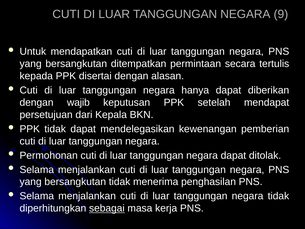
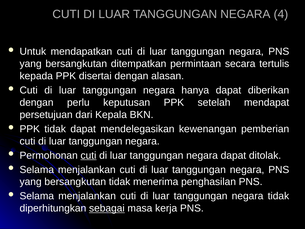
9: 9 -> 4 (281, 14)
wajib: wajib -> perlu (78, 102)
cuti underline: none -> present (88, 155)
